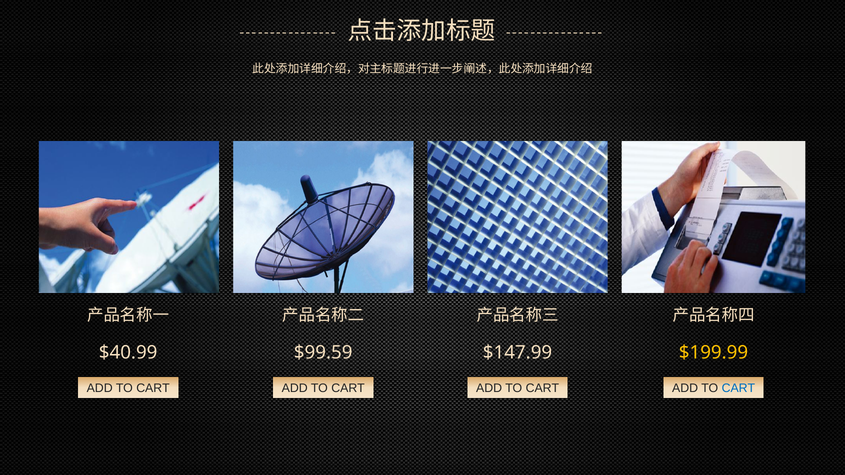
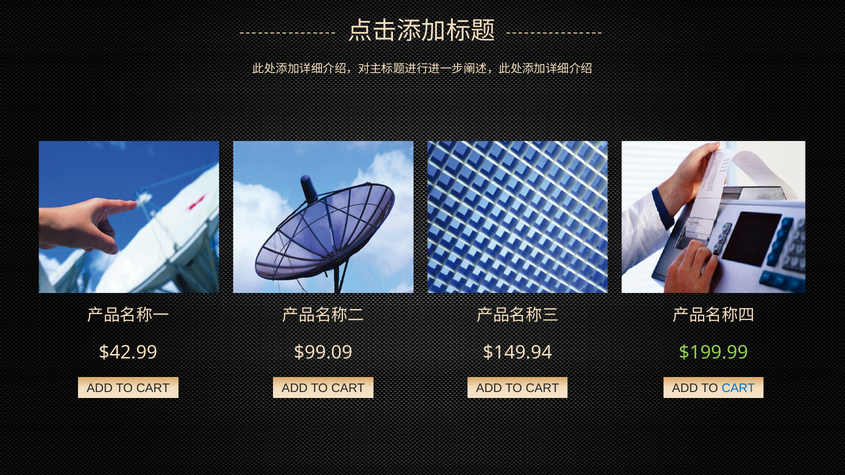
$40.99: $40.99 -> $42.99 (128, 353)
$99.59: $99.59 -> $99.09 (323, 353)
$147.99: $147.99 -> $149.94 (518, 353)
$199.99 colour: yellow -> light green (714, 353)
